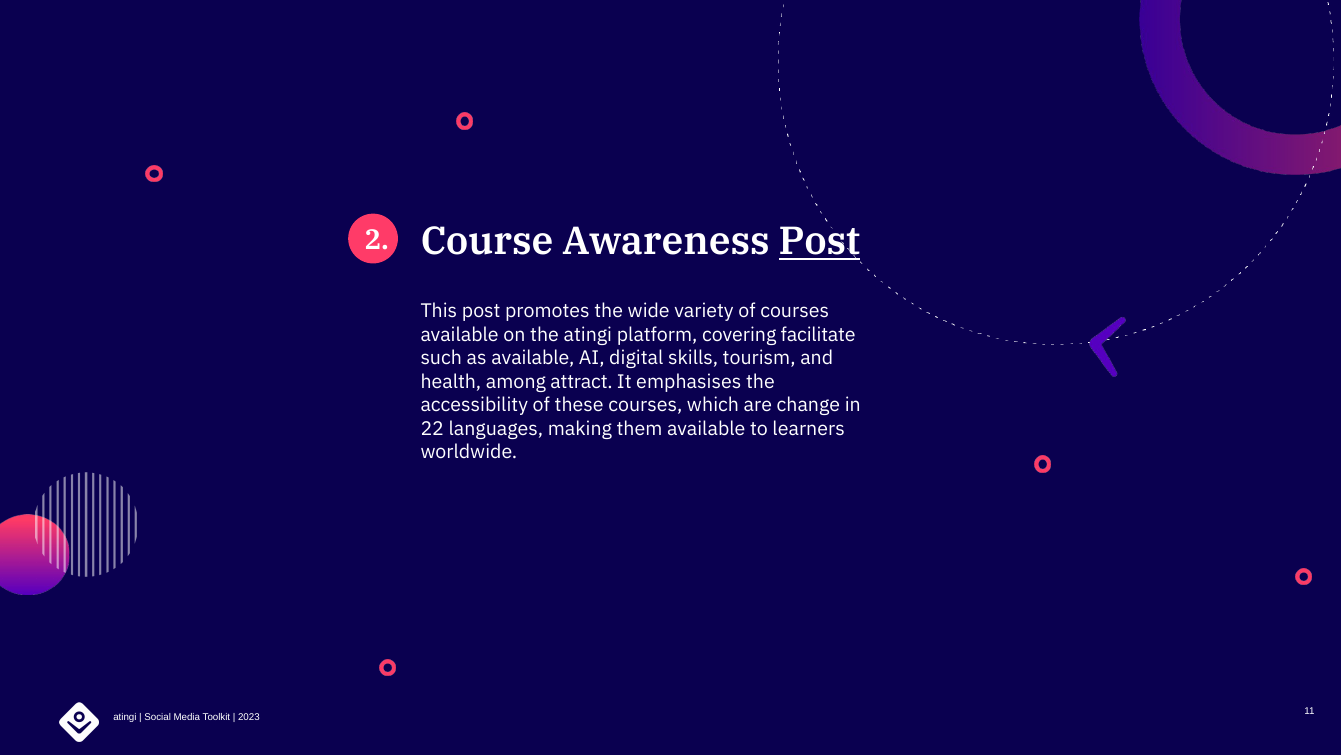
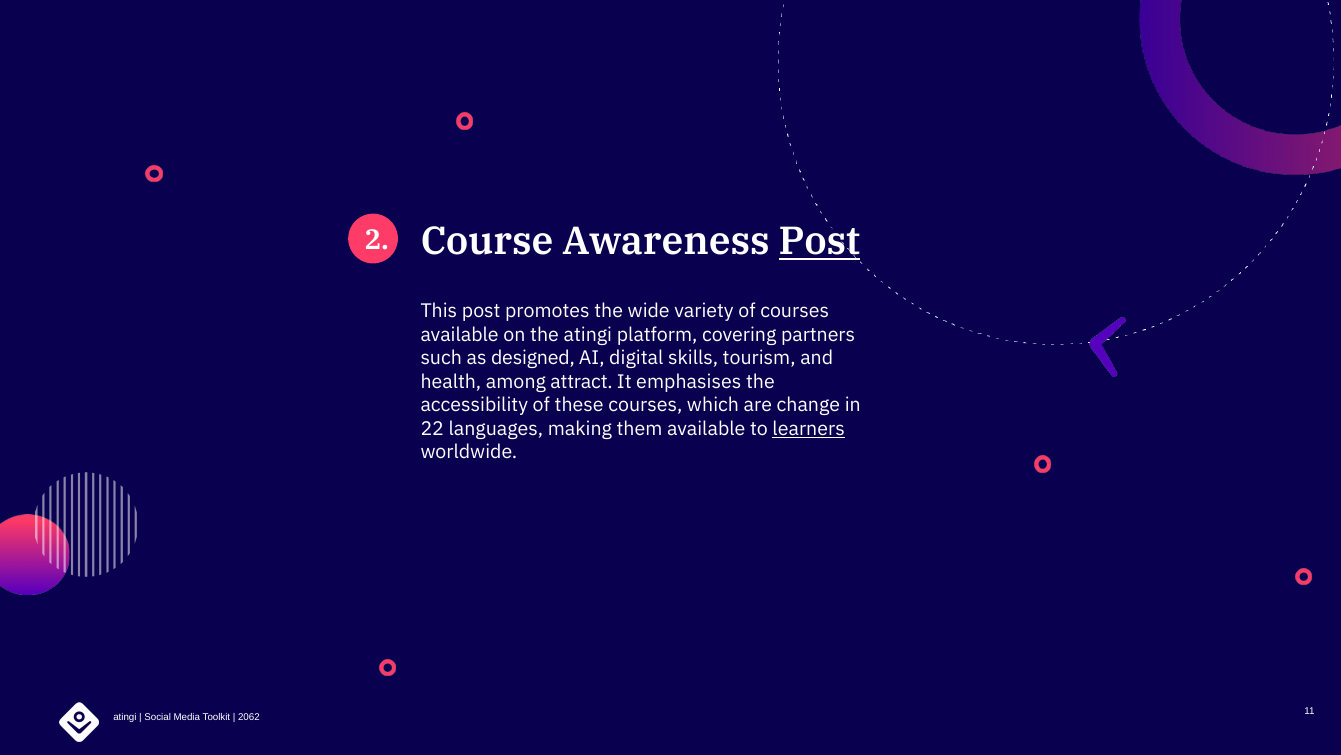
facilitate: facilitate -> partners (818, 335)
as available: available -> designed (533, 358)
learners underline: none -> present (809, 429)
2023: 2023 -> 2062 (249, 717)
